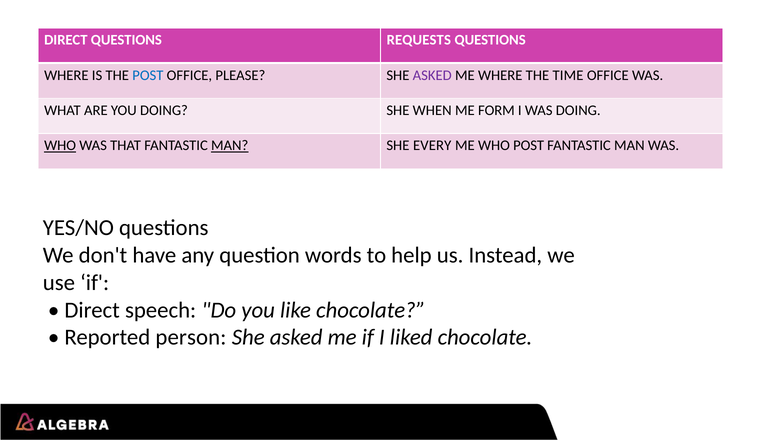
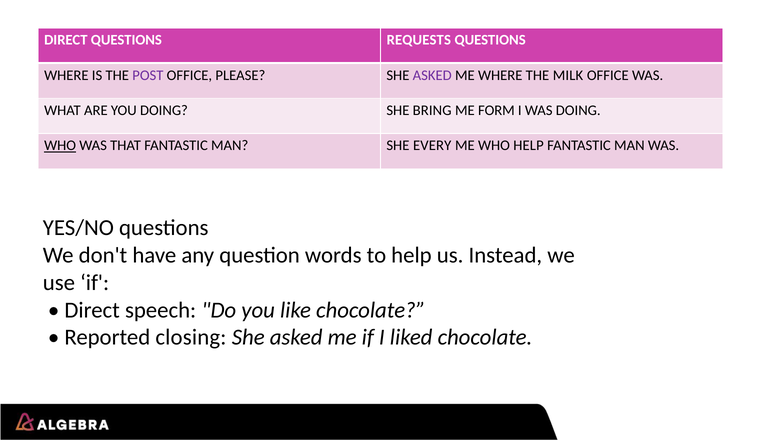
POST colour: blue -> purple (148, 75)
TIME: TIME -> MILK (568, 75)
WHEN: WHEN -> BRING (432, 110)
MAN underline: present -> none (230, 146)
WHO POST: POST -> HELP (528, 146)
person: person -> closing (191, 337)
